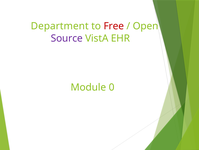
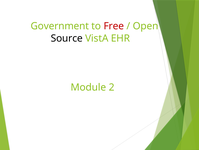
Department: Department -> Government (60, 26)
Source colour: purple -> black (67, 38)
0: 0 -> 2 (112, 87)
